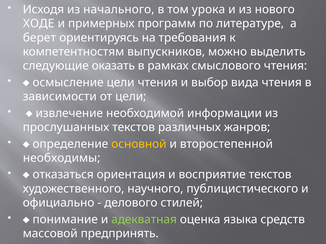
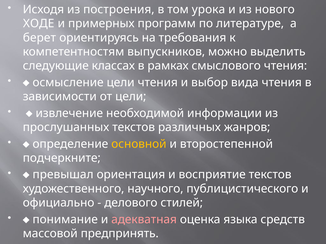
начального: начального -> построения (119, 9)
оказать: оказать -> классах (113, 66)
необходимы: необходимы -> подчеркните (62, 158)
отказаться: отказаться -> превышал (63, 175)
адекватная colour: light green -> pink (144, 220)
